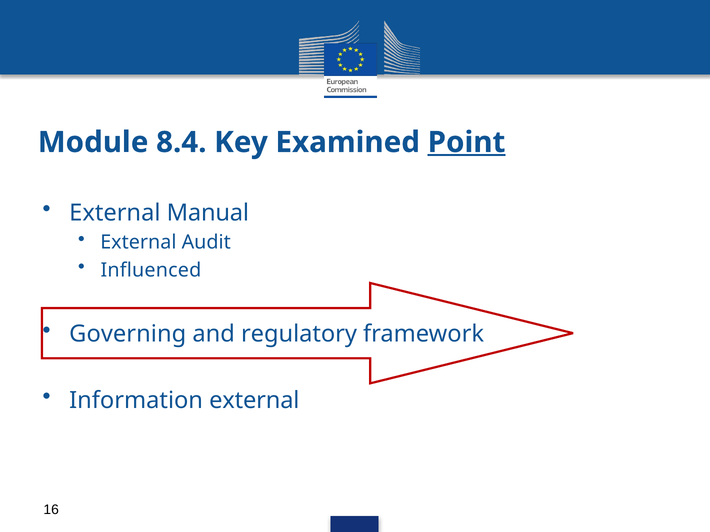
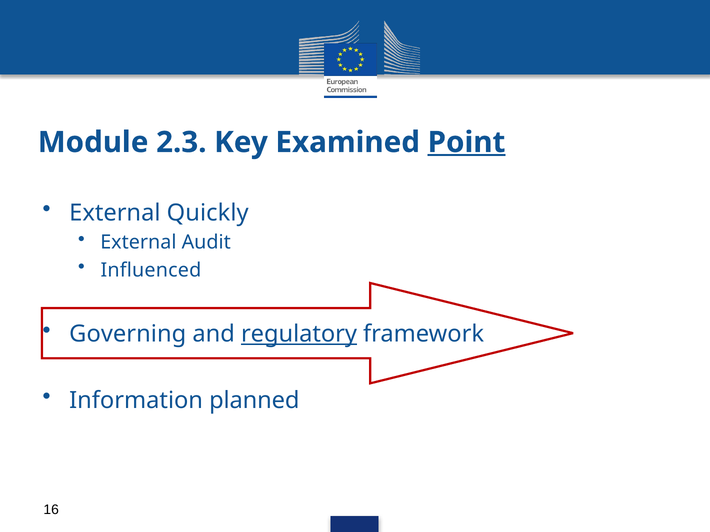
8.4: 8.4 -> 2.3 (181, 142)
Manual: Manual -> Quickly (208, 213)
regulatory underline: none -> present (299, 334)
Information external: external -> planned (254, 401)
